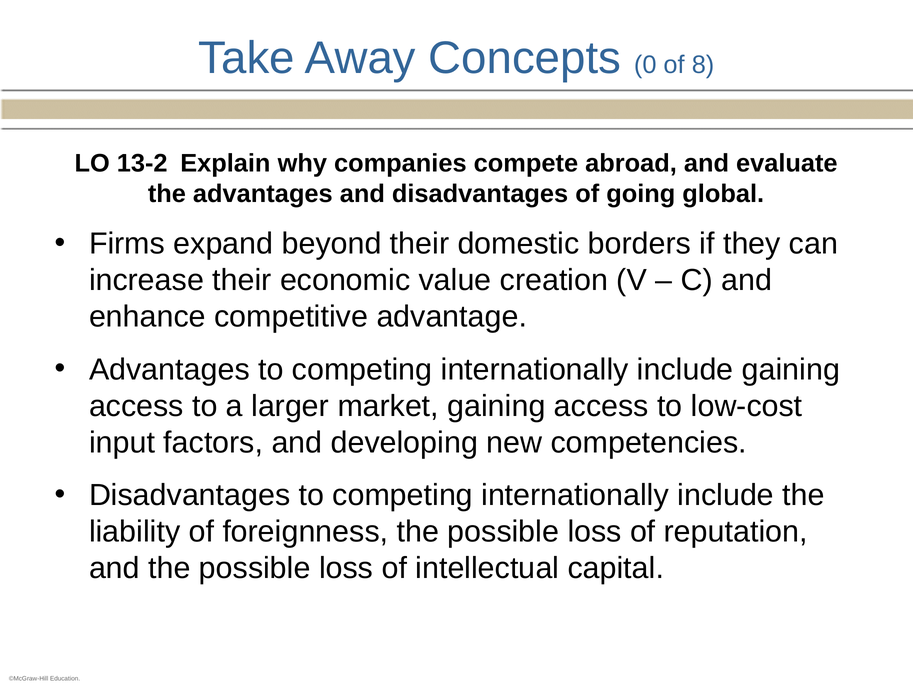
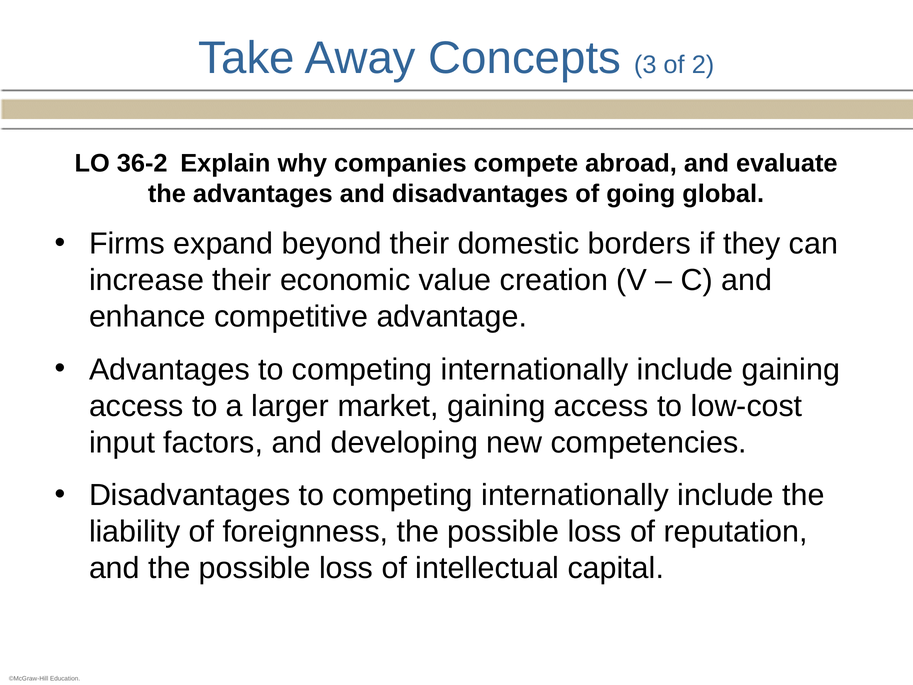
0: 0 -> 3 (645, 65)
8: 8 -> 2 (703, 65)
13-2: 13-2 -> 36-2 (142, 163)
